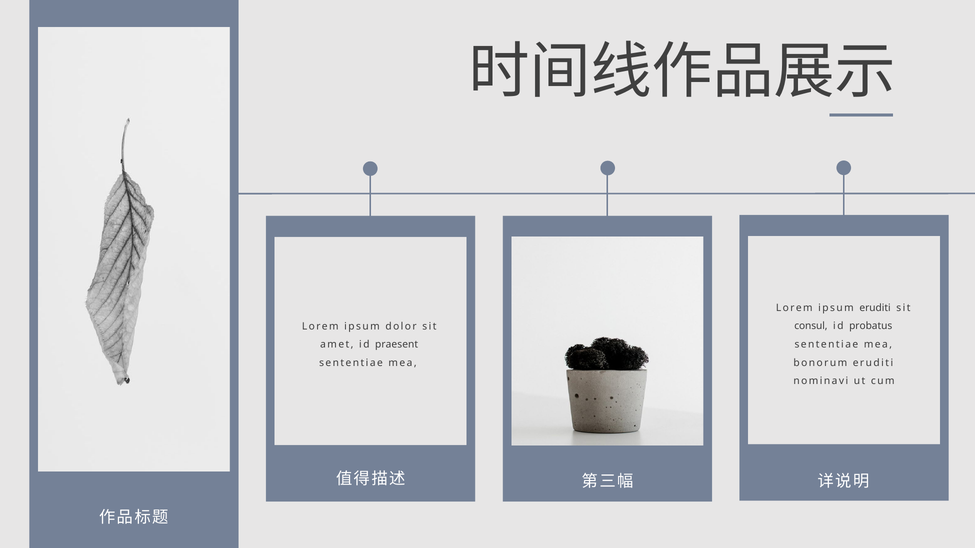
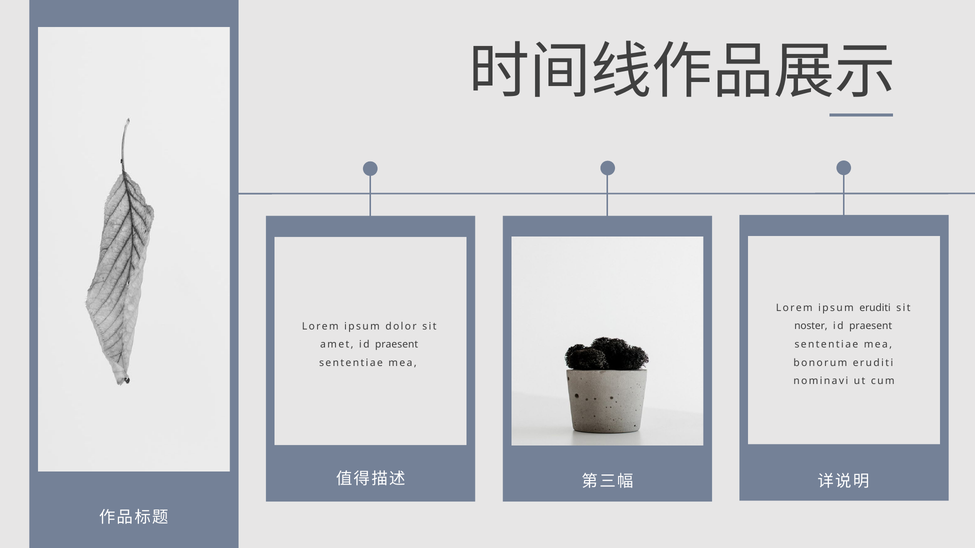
consul: consul -> noster (811, 326)
probatus: probatus -> praesent (871, 326)
